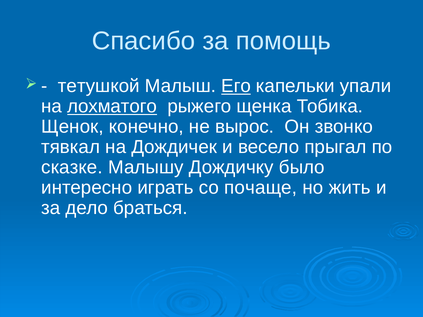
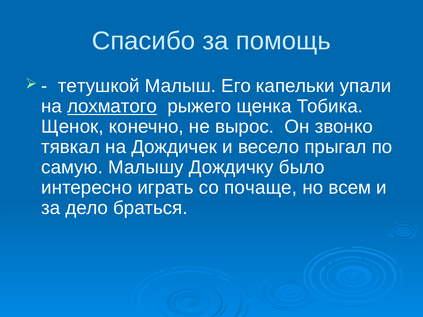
Его underline: present -> none (236, 86)
сказке: сказке -> самую (72, 167)
жить: жить -> всем (350, 188)
